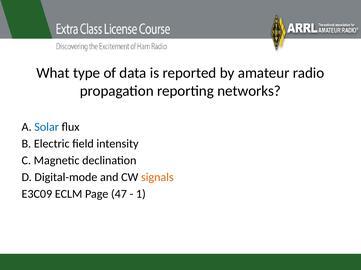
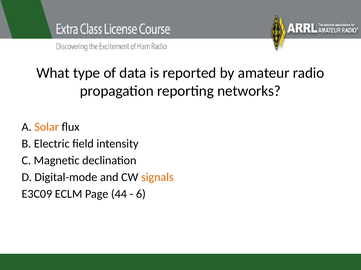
Solar colour: blue -> orange (47, 127)
47: 47 -> 44 (119, 195)
1: 1 -> 6 (141, 195)
